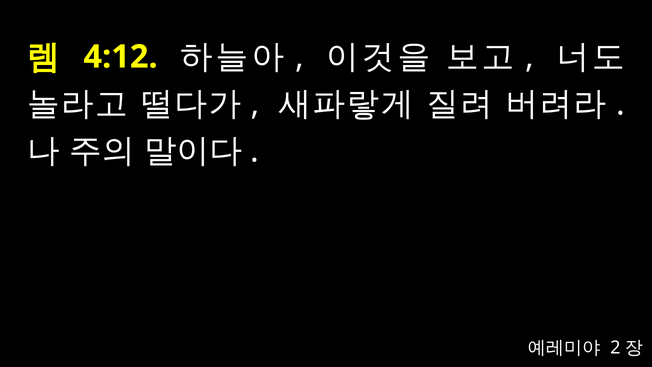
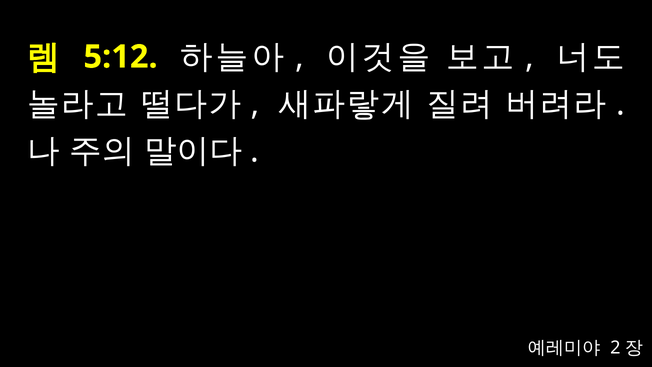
4:12: 4:12 -> 5:12 (121, 57)
